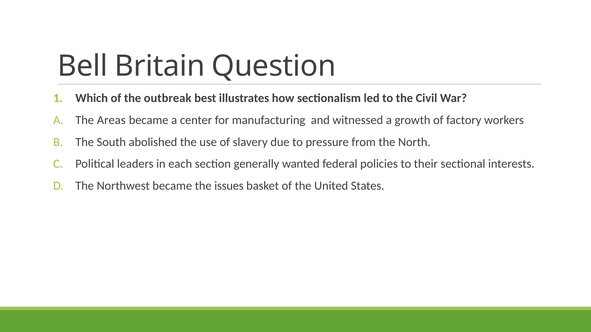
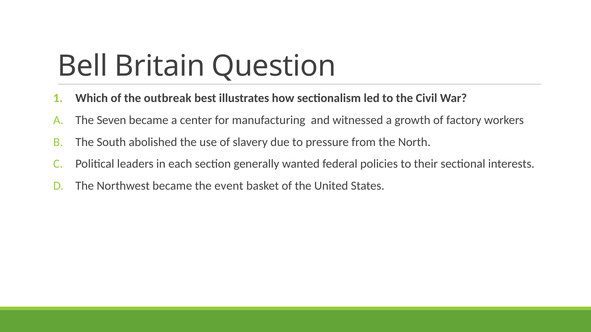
Areas: Areas -> Seven (111, 120)
issues: issues -> event (229, 186)
